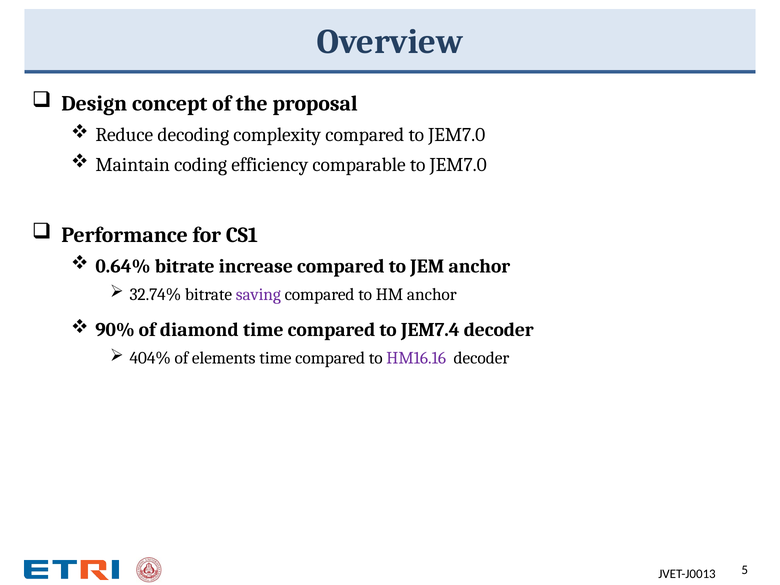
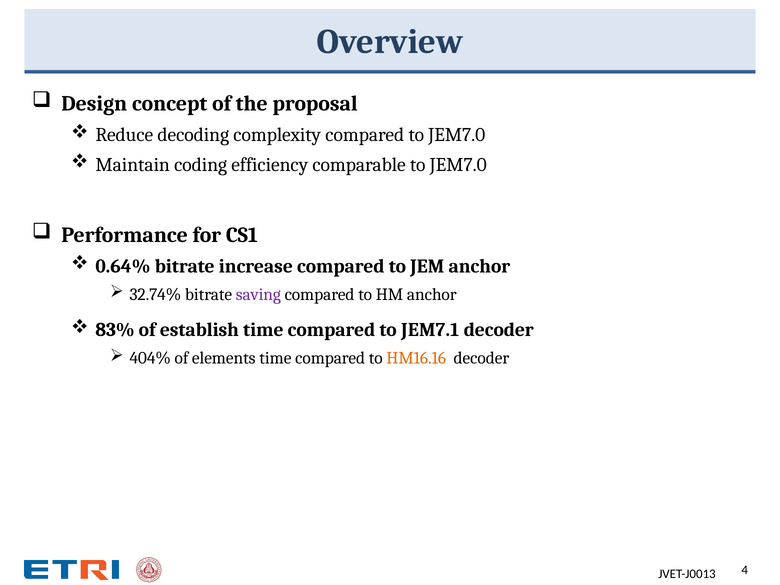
90%: 90% -> 83% (115, 330)
diamond: diamond -> establish (199, 330)
JEM7.4: JEM7.4 -> JEM7.1 (430, 330)
HM16.16 colour: purple -> orange (416, 358)
5: 5 -> 4 (745, 570)
